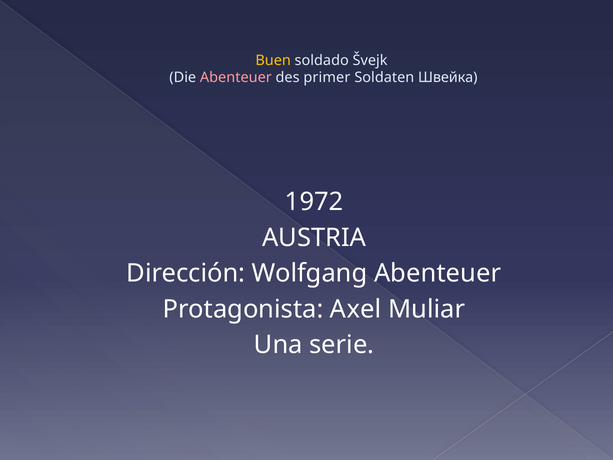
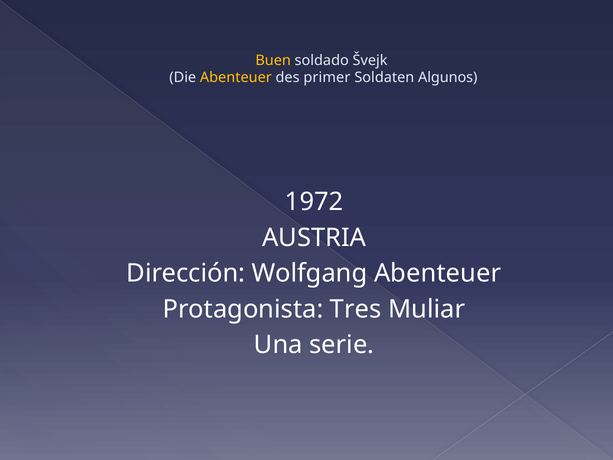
Abenteuer colour: pink -> yellow (236, 78)
Швейка: Швейка -> Algunos (448, 78)
Axel: Axel -> Tres (356, 309)
